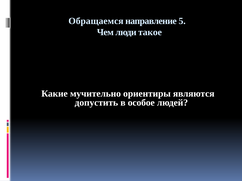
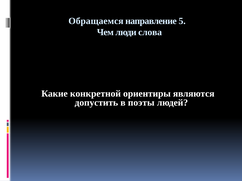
такое: такое -> слова (150, 32)
мучительно: мучительно -> конкретной (95, 94)
особое: особое -> поэты (141, 103)
